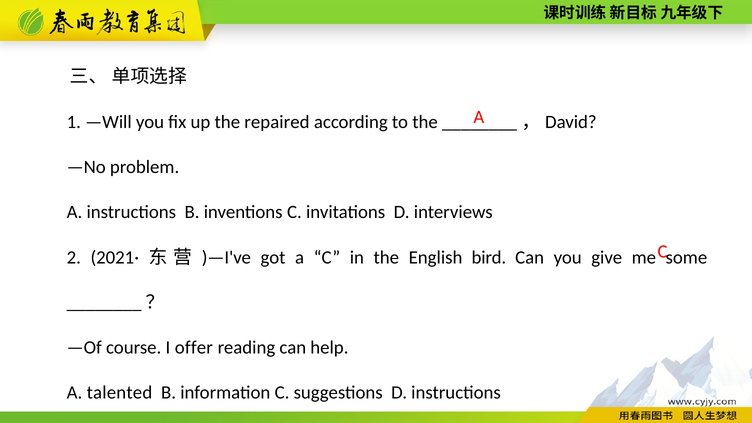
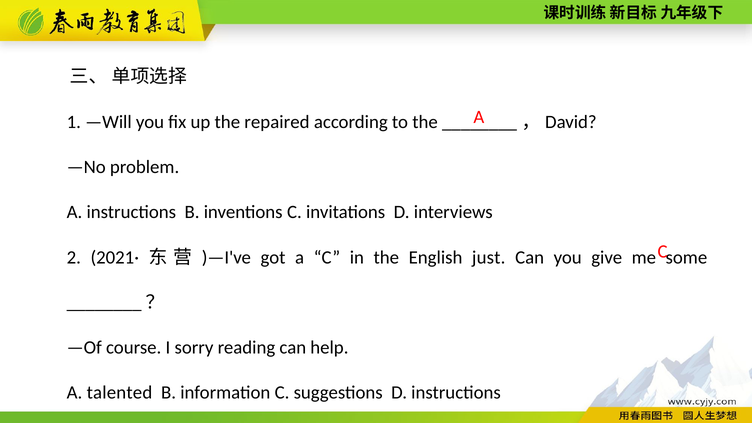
bird: bird -> just (489, 257)
offer: offer -> sorry (194, 348)
